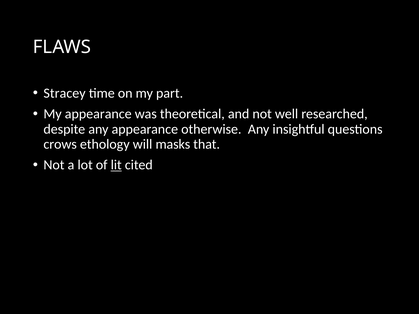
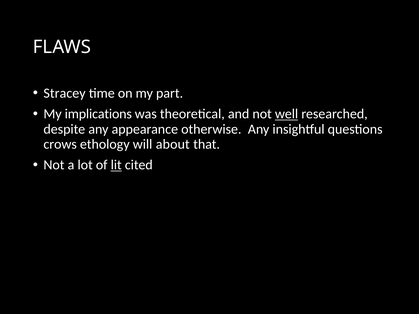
My appearance: appearance -> implications (98, 114)
well underline: none -> present (287, 114)
masks: masks -> about (173, 144)
